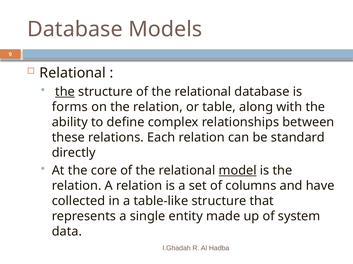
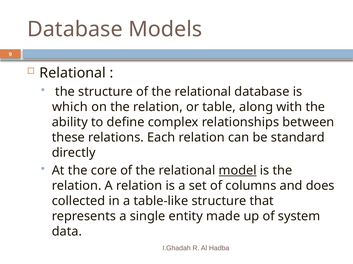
the underline: present -> none (65, 92)
forms: forms -> which (70, 107)
have: have -> does (320, 186)
